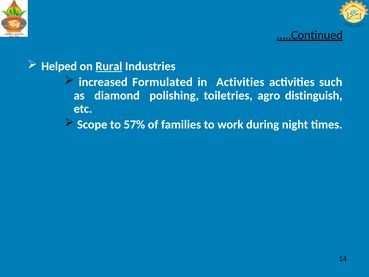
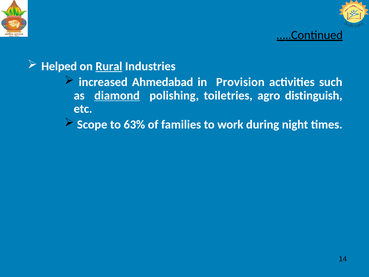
Formulated: Formulated -> Ahmedabad (163, 82)
in Activities: Activities -> Provision (240, 82)
diamond underline: none -> present (117, 95)
57%: 57% -> 63% (134, 124)
